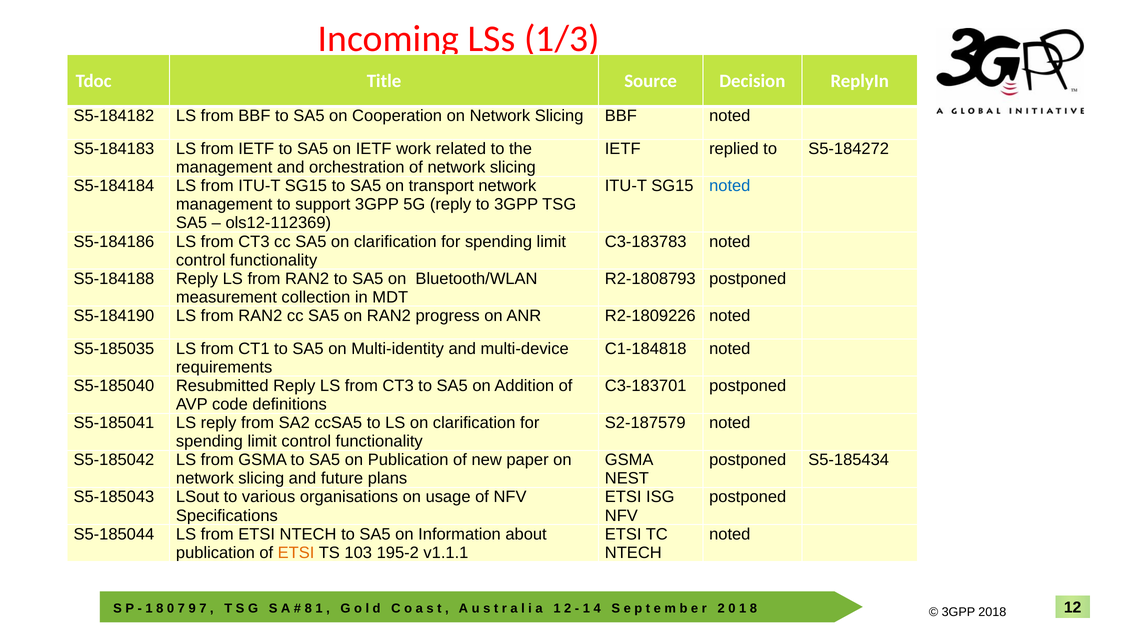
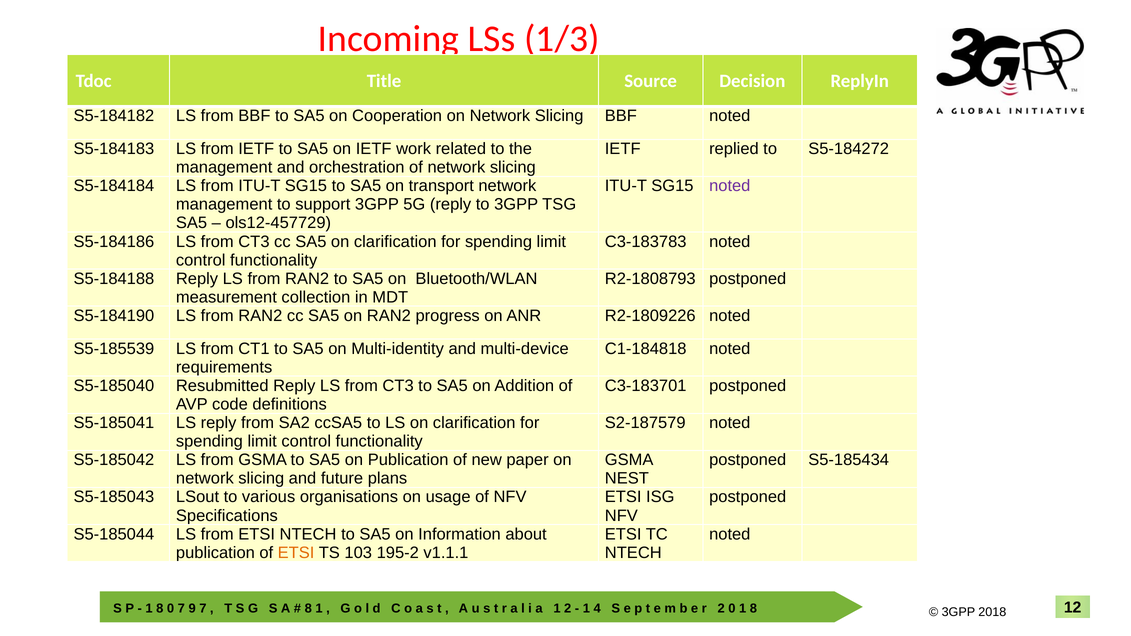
noted colour: blue -> purple (730, 186)
ols12-112369: ols12-112369 -> ols12-457729 (278, 223)
S5-185035: S5-185035 -> S5-185539 (114, 349)
